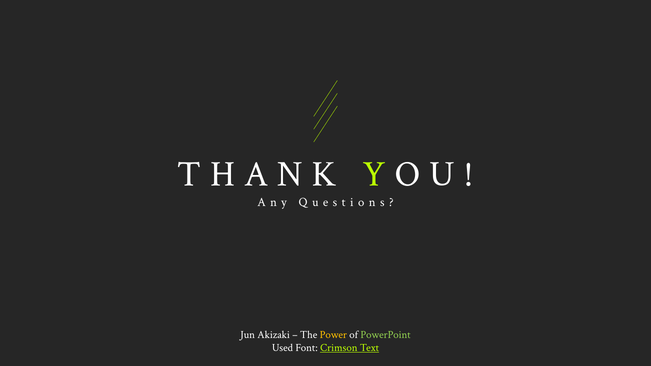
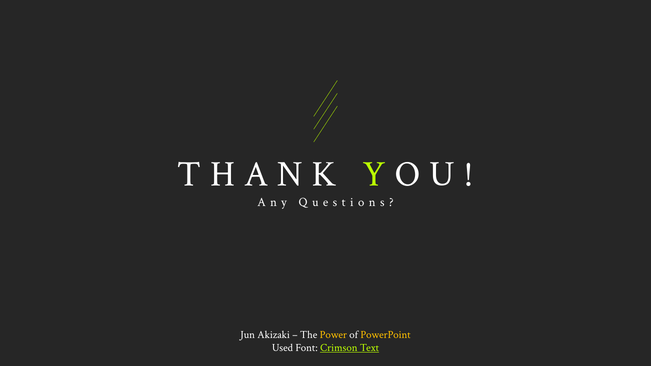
PowerPoint colour: light green -> yellow (386, 335)
